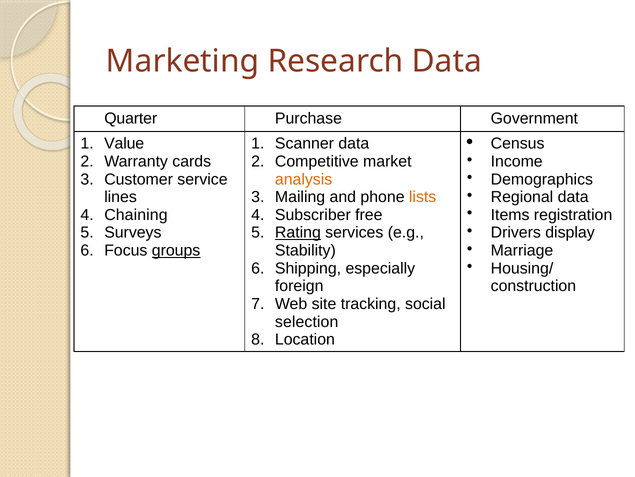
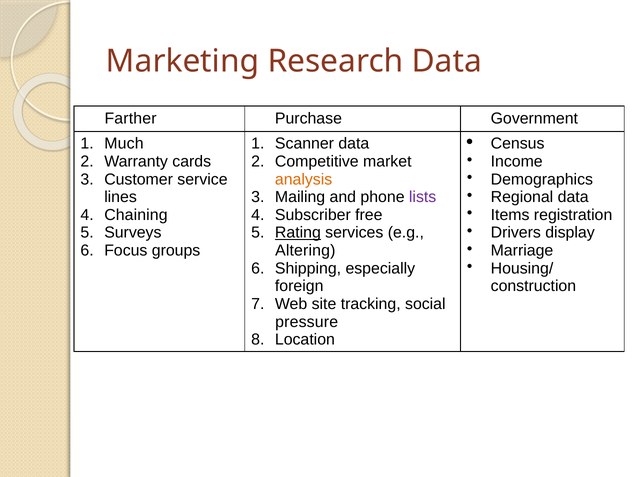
Quarter: Quarter -> Farther (131, 118)
Value: Value -> Much (124, 144)
lists colour: orange -> purple (423, 197)
groups underline: present -> none (176, 250)
Stability: Stability -> Altering (305, 250)
selection: selection -> pressure (307, 321)
